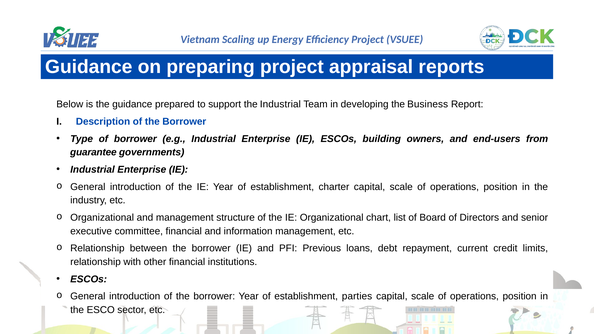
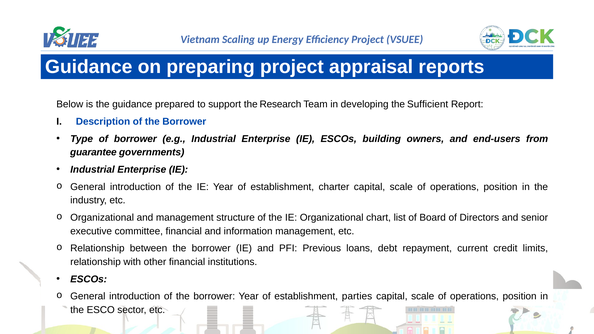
the Industrial: Industrial -> Research (280, 104)
Business: Business -> Sufficient (428, 104)
